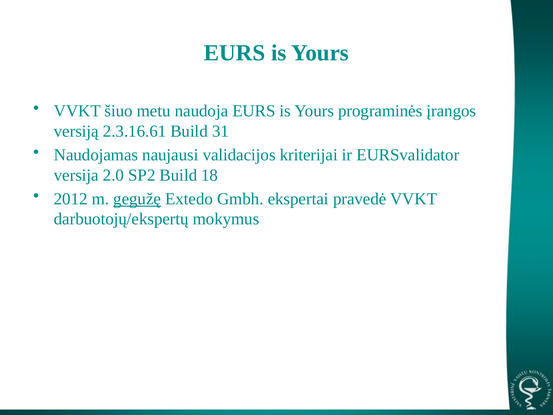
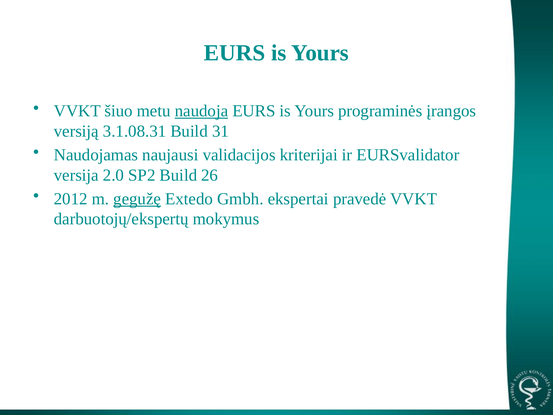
naudoja underline: none -> present (202, 111)
2.3.16.61: 2.3.16.61 -> 3.1.08.31 (135, 131)
18: 18 -> 26 (210, 175)
